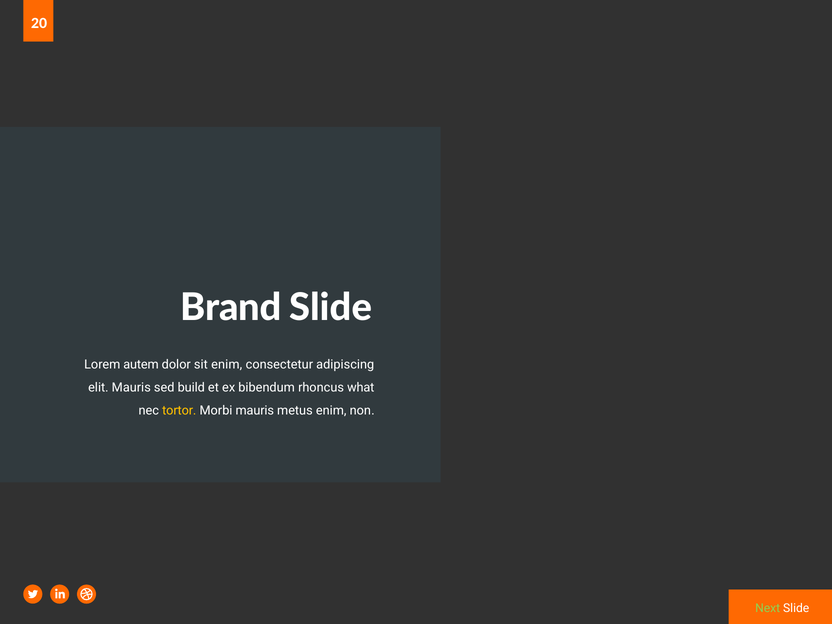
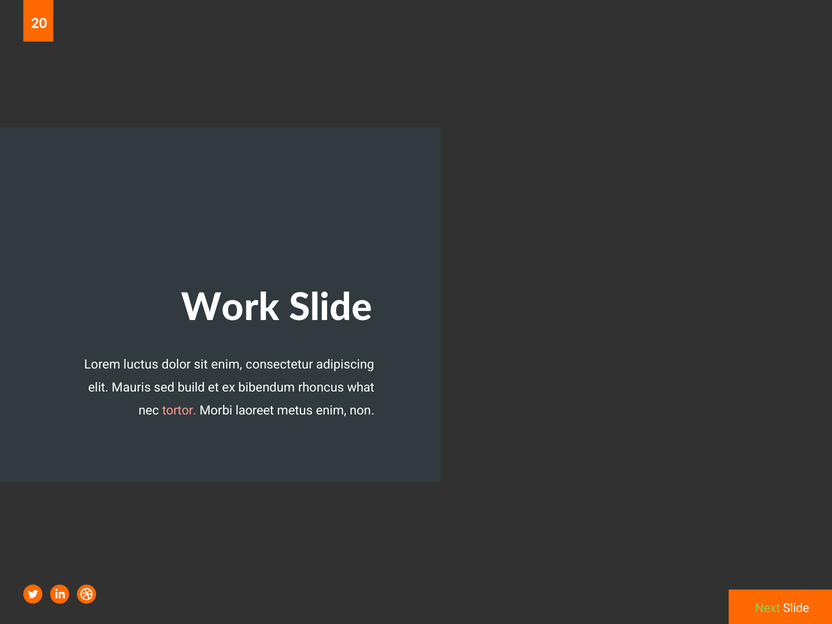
Brand: Brand -> Work (230, 308)
autem: autem -> luctus (141, 365)
tortor colour: yellow -> pink (179, 411)
Morbi mauris: mauris -> laoreet (255, 411)
